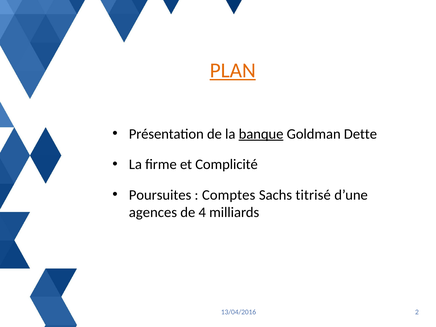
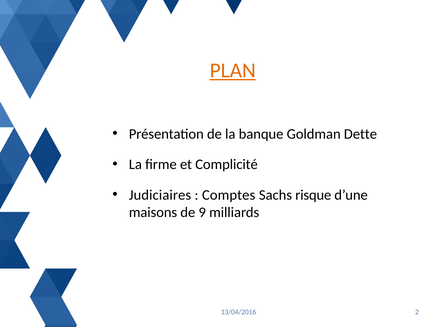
banque underline: present -> none (261, 134)
Poursuites: Poursuites -> Judiciaires (160, 195)
titrisé: titrisé -> risque (313, 195)
agences: agences -> maisons (153, 212)
4: 4 -> 9 (202, 212)
